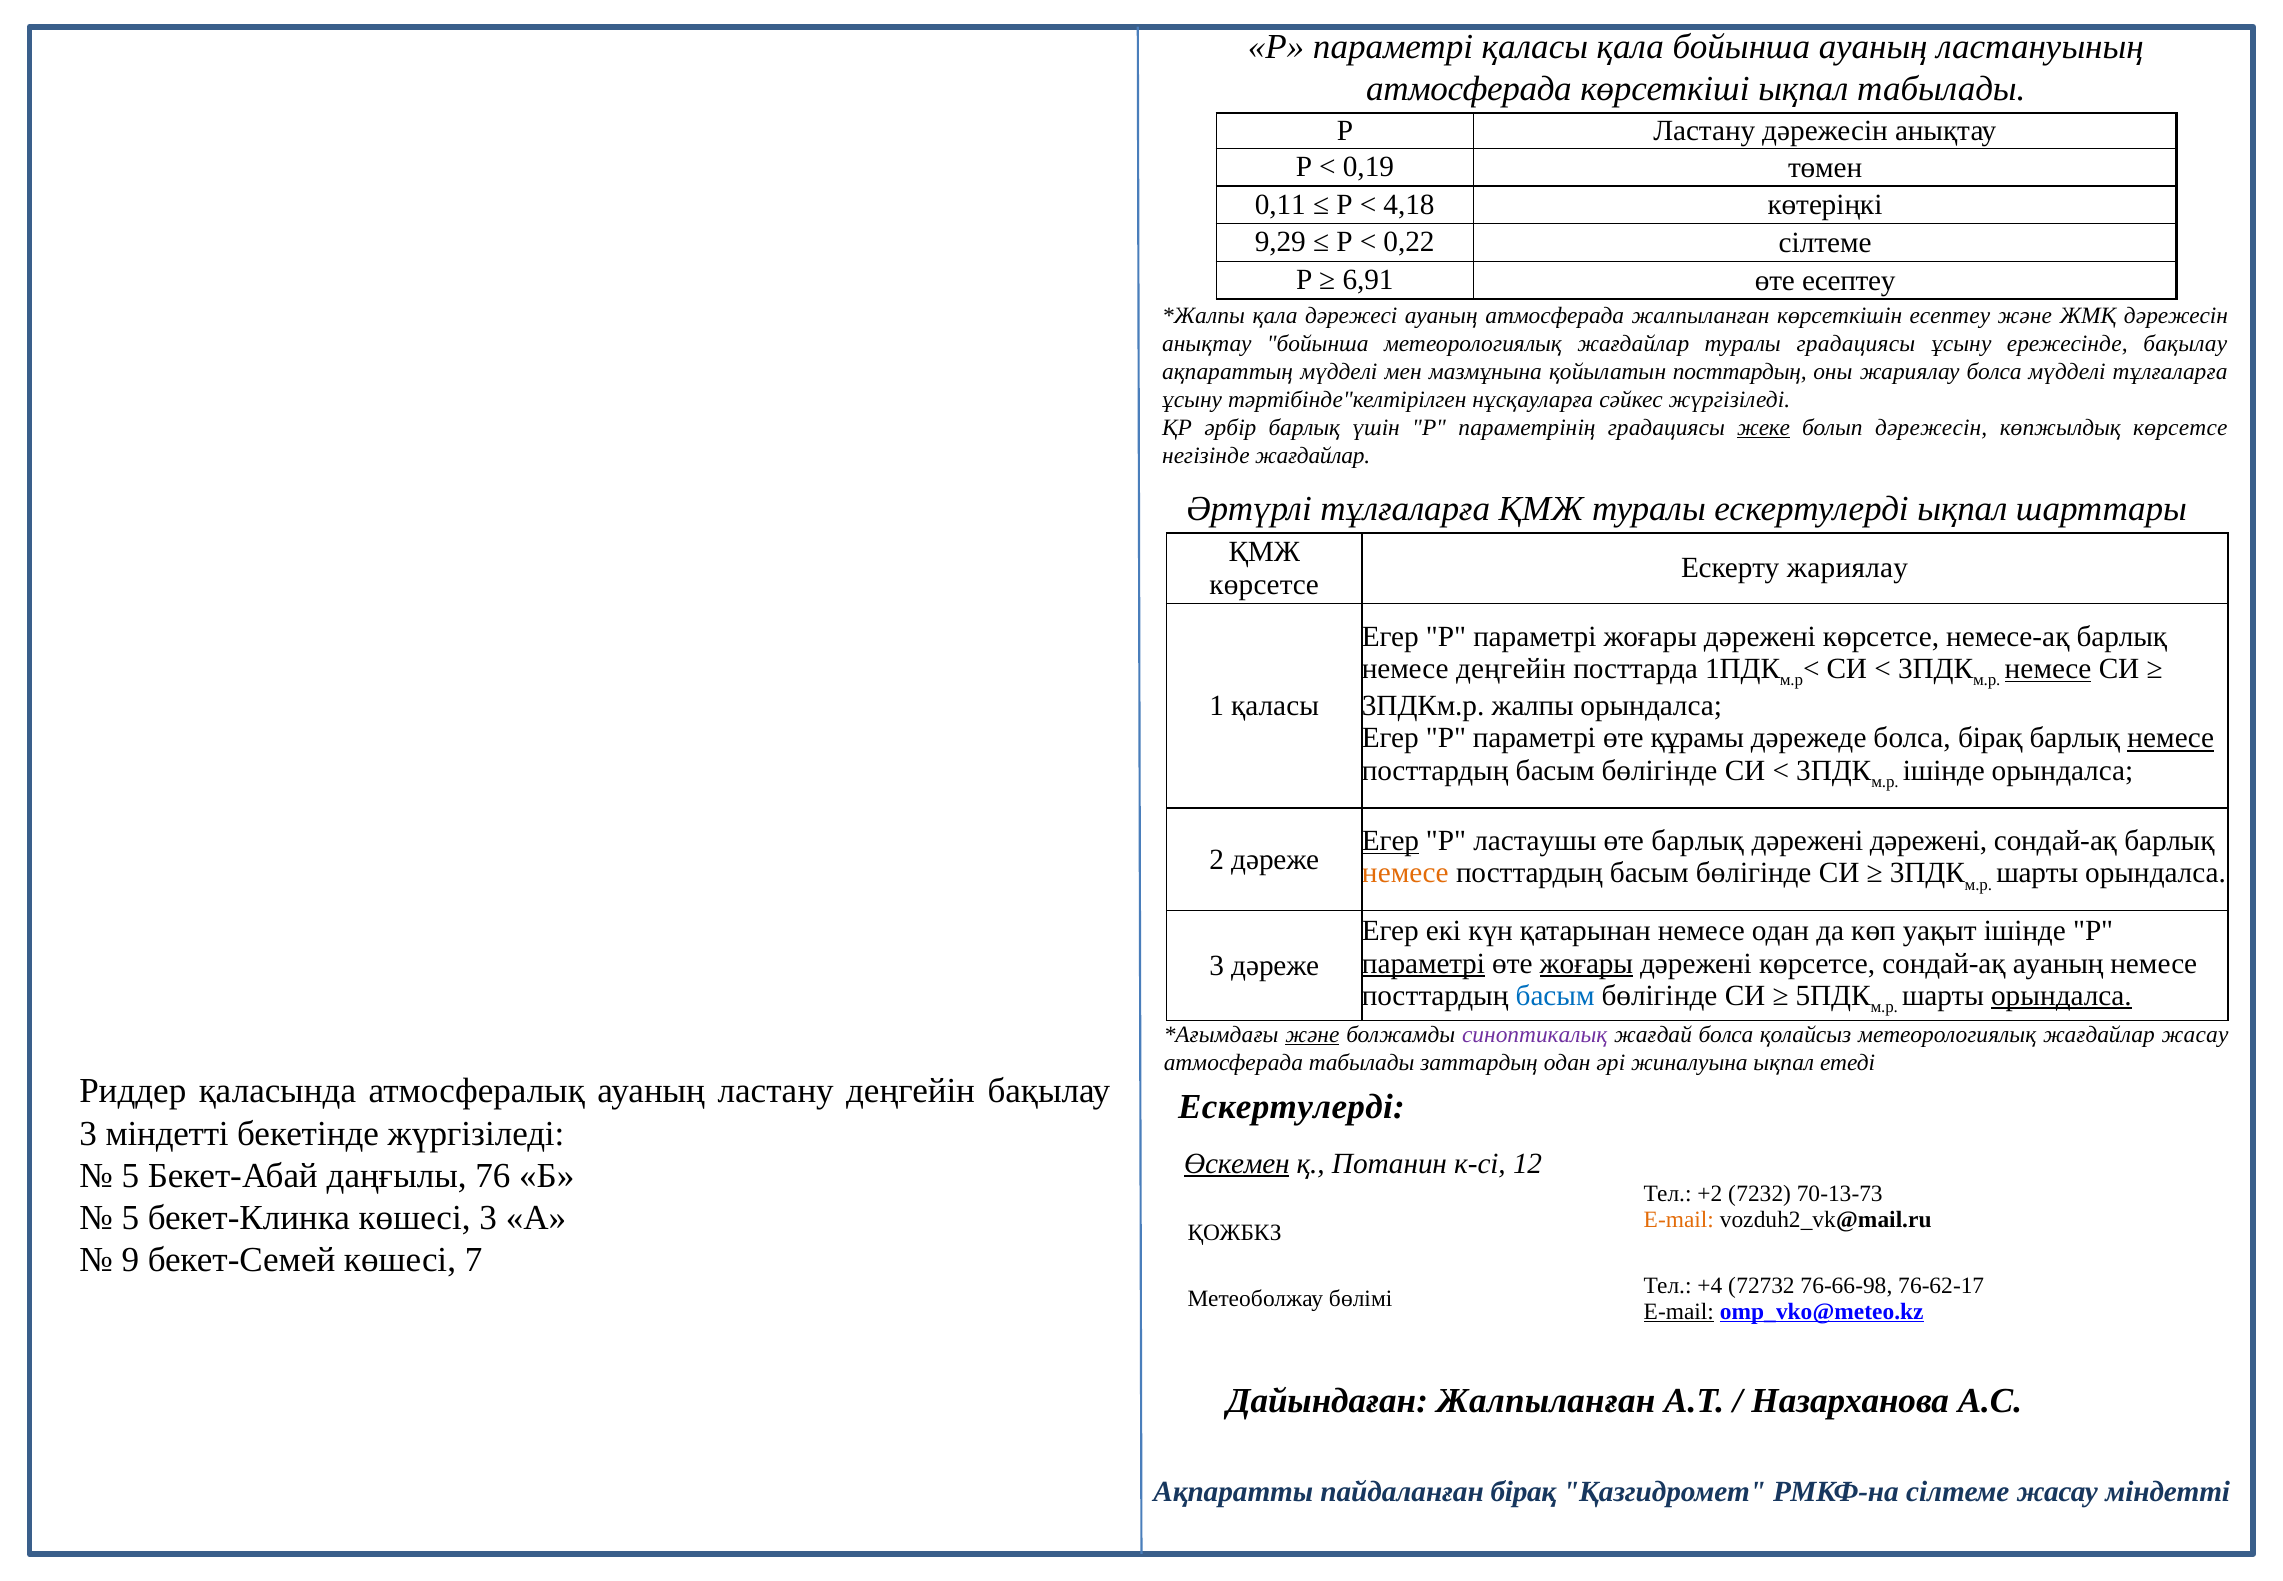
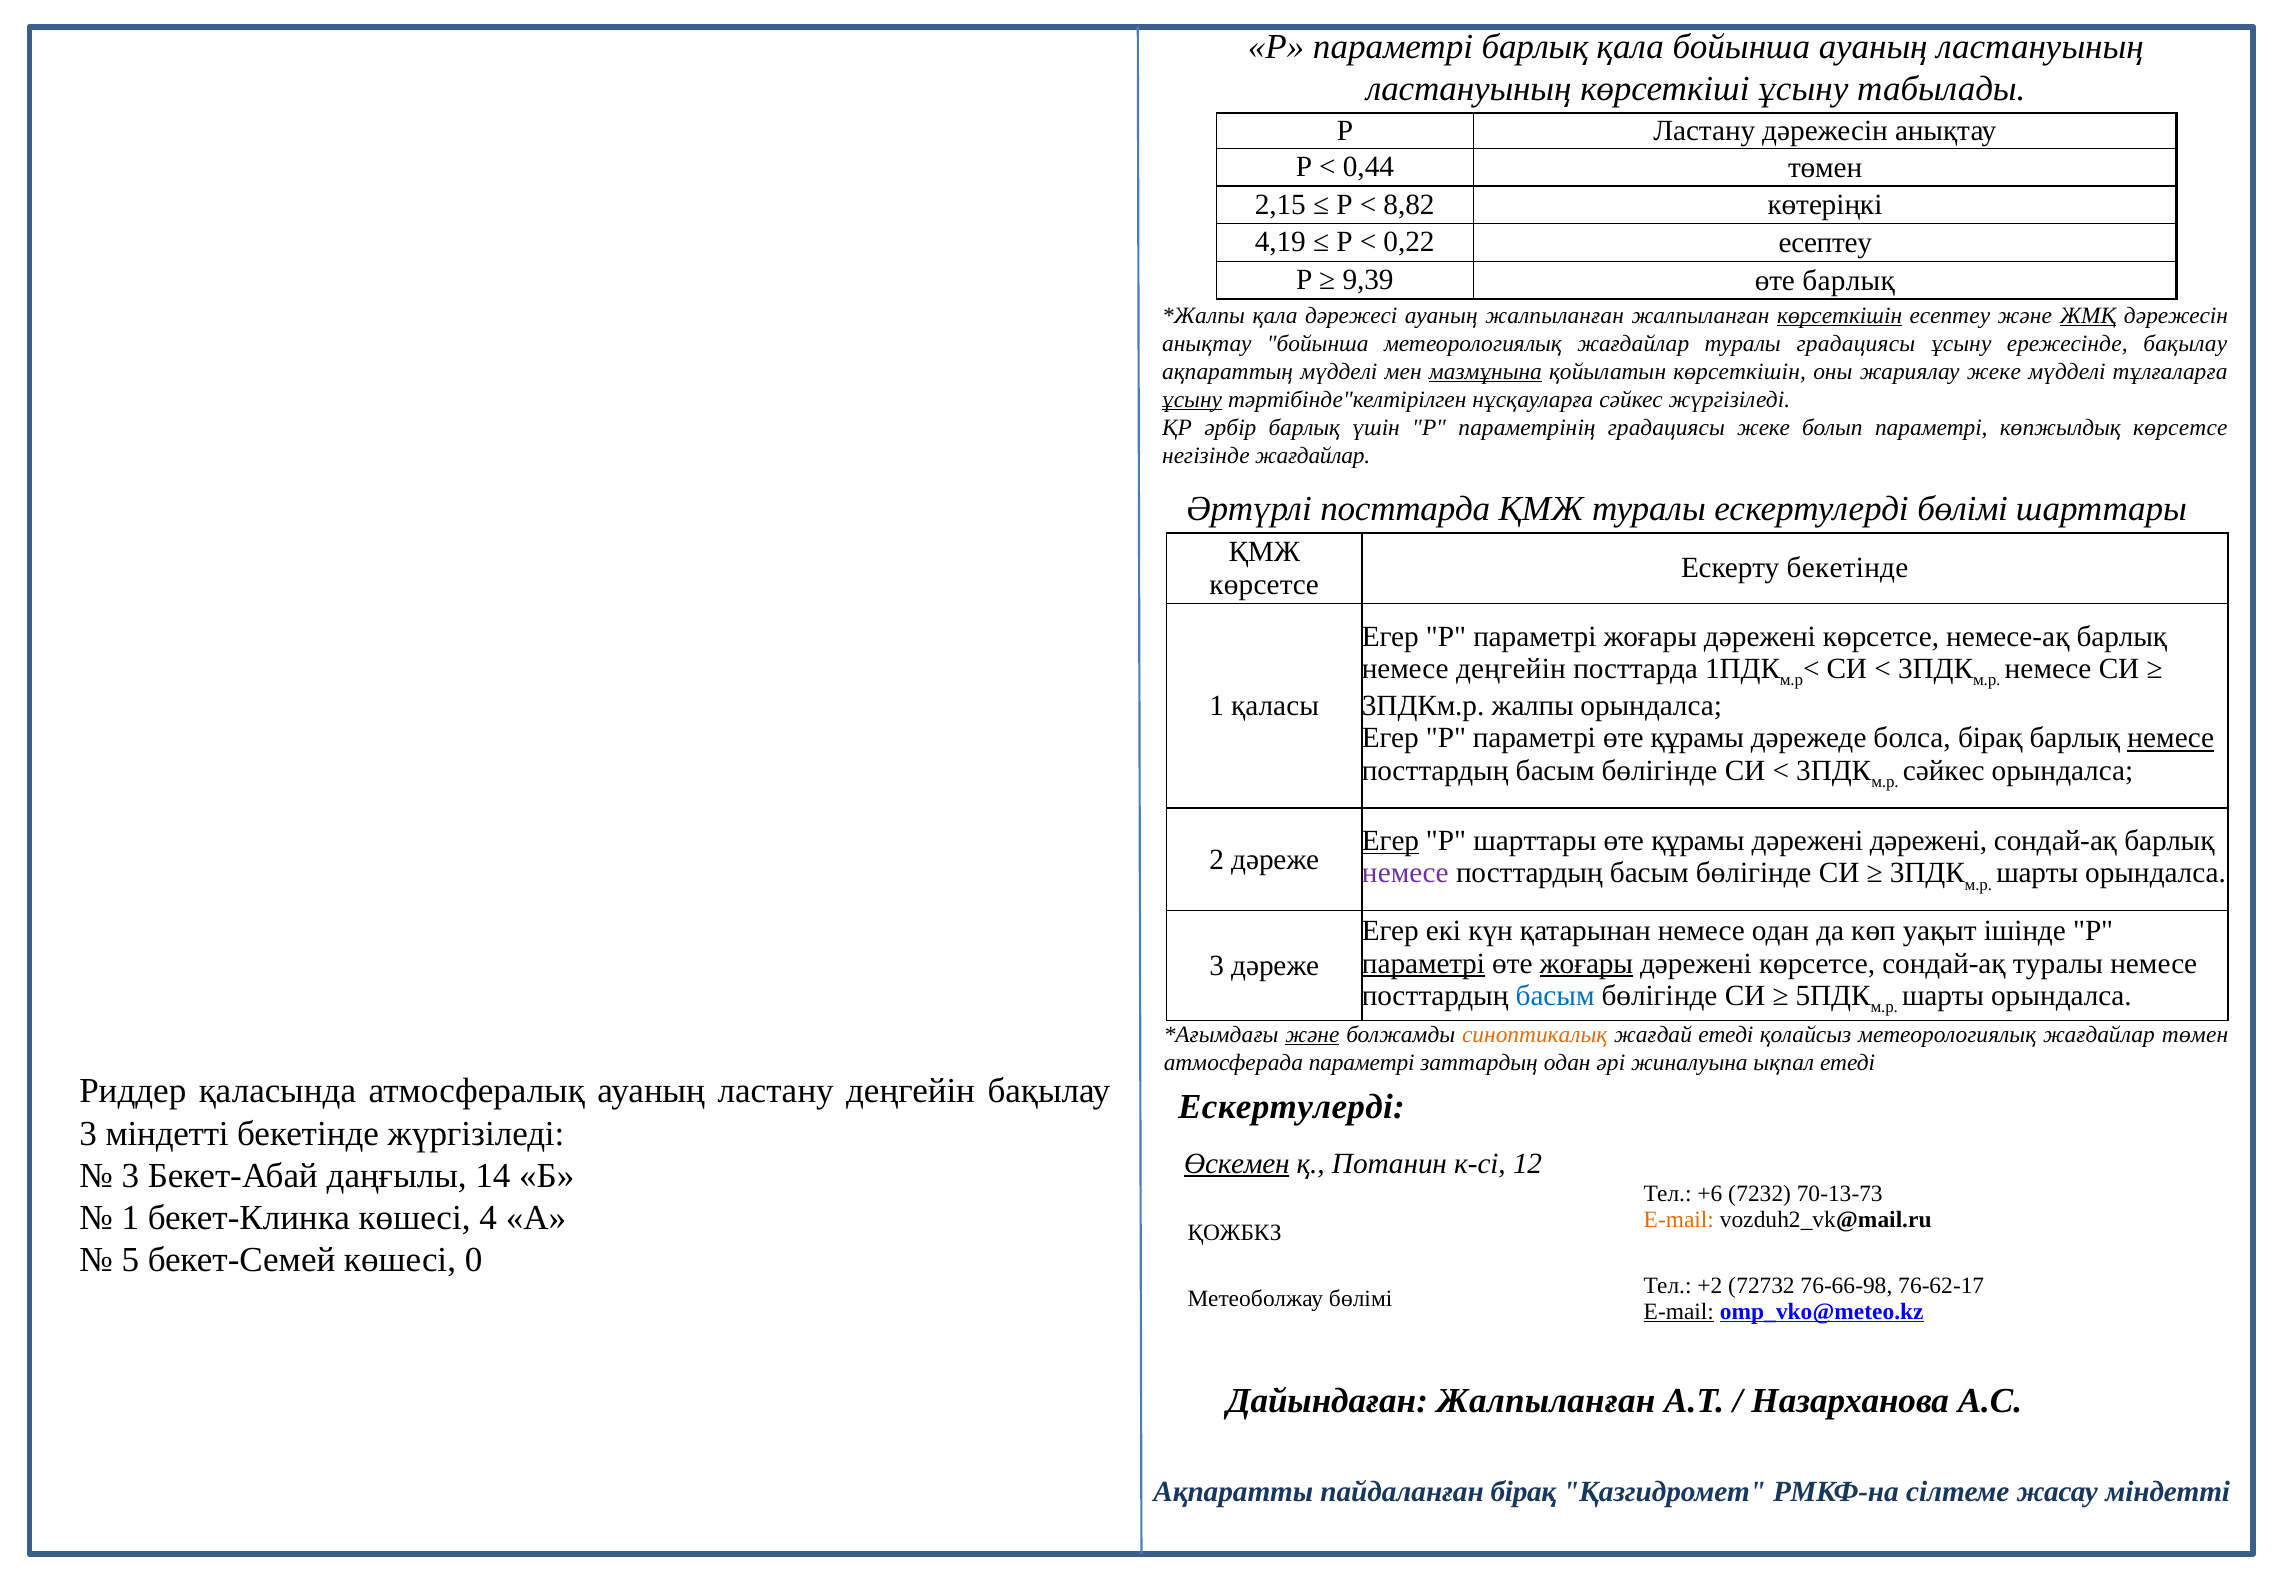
параметрі қаласы: қаласы -> барлық (1535, 47)
атмосферада: атмосферада -> ластануының (1469, 89)
көрсеткіші ықпал: ықпал -> ұсыну (1803, 89)
0,19: 0,19 -> 0,44 (1368, 167)
0,11: 0,11 -> 2,15 (1280, 205)
4,18: 4,18 -> 8,82 (1409, 205)
9,29: 9,29 -> 4,19 (1280, 242)
0,22 сілтеме: сілтеме -> есептеу (1825, 243)
6,91: 6,91 -> 9,39 (1368, 280)
өте есептеу: есептеу -> барлық (1849, 280)
ауаның атмосферада: атмосферада -> жалпыланған (1555, 315)
көрсеткішін underline: none -> present (1840, 315)
ЖМҚ underline: none -> present (2088, 315)
мазмұнына underline: none -> present (1485, 371)
қойылатын посттардың: посттардың -> көрсеткішін (1740, 371)
жариялау болса: болса -> жеке (1994, 371)
ұсыну underline: none -> present (1192, 399)
жеке underline: present -> none (1764, 427)
болып дәрежесін: дәрежесін -> параметрі (1931, 427)
Әртүрлі тұлғаларға: тұлғаларға -> посттарда (1405, 509)
ескертулерді ықпал: ықпал -> бөлімі (1963, 509)
Ескерту жариялау: жариялау -> бекетінде (1847, 568)
немесе underline: present -> none (2048, 669)
ішінде: ішінде -> сәйкес (1944, 770)
Р ластаушы: ластаушы -> шарттары (1535, 841)
барлық: барлық -> құрамы (1698, 841)
немесе colour: orange -> purple (1405, 873)
сондай-ақ ауаның: ауаның -> туралы (2058, 963)
орындалса underline: present -> none (2061, 995)
синоптикалық colour: purple -> orange (1535, 1034)
жағдай болса: болса -> етеді (1726, 1034)
жағдайлар жасау: жасау -> төмен (2195, 1034)
атмосферада табылады: табылады -> параметрі (1362, 1062)
5: 5 -> 3 (130, 1175)
76: 76 -> 14 (493, 1175)
+2: +2 -> +6 (1710, 1194)
5: 5 -> 1 (130, 1217)
көшесі 3: 3 -> 4 (488, 1217)
9: 9 -> 5 (130, 1260)
7: 7 -> 0 (474, 1260)
+4: +4 -> +2 (1710, 1285)
